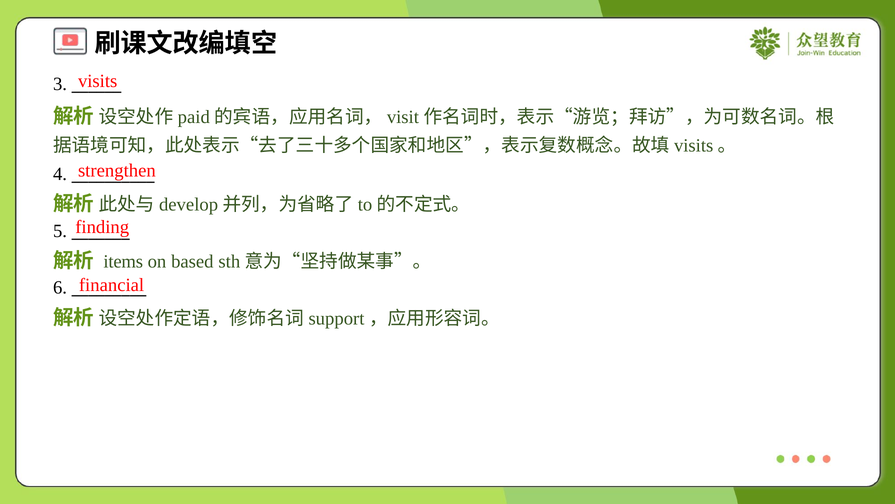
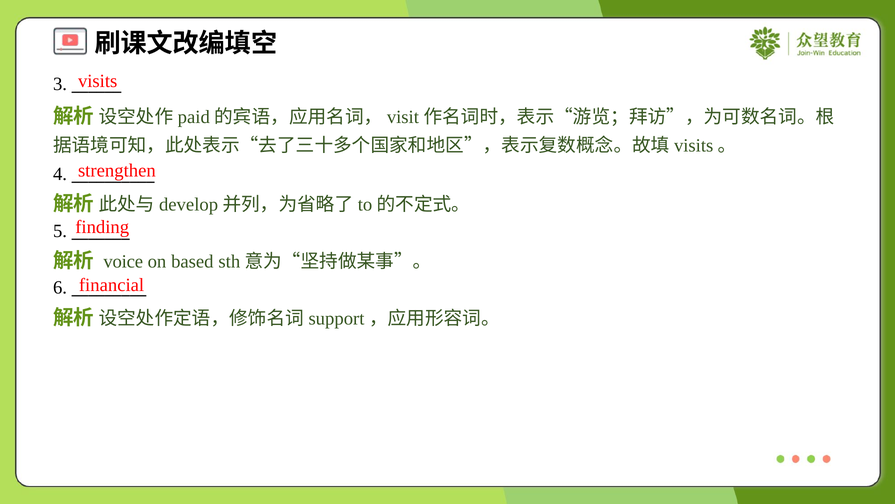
items: items -> voice (123, 261)
